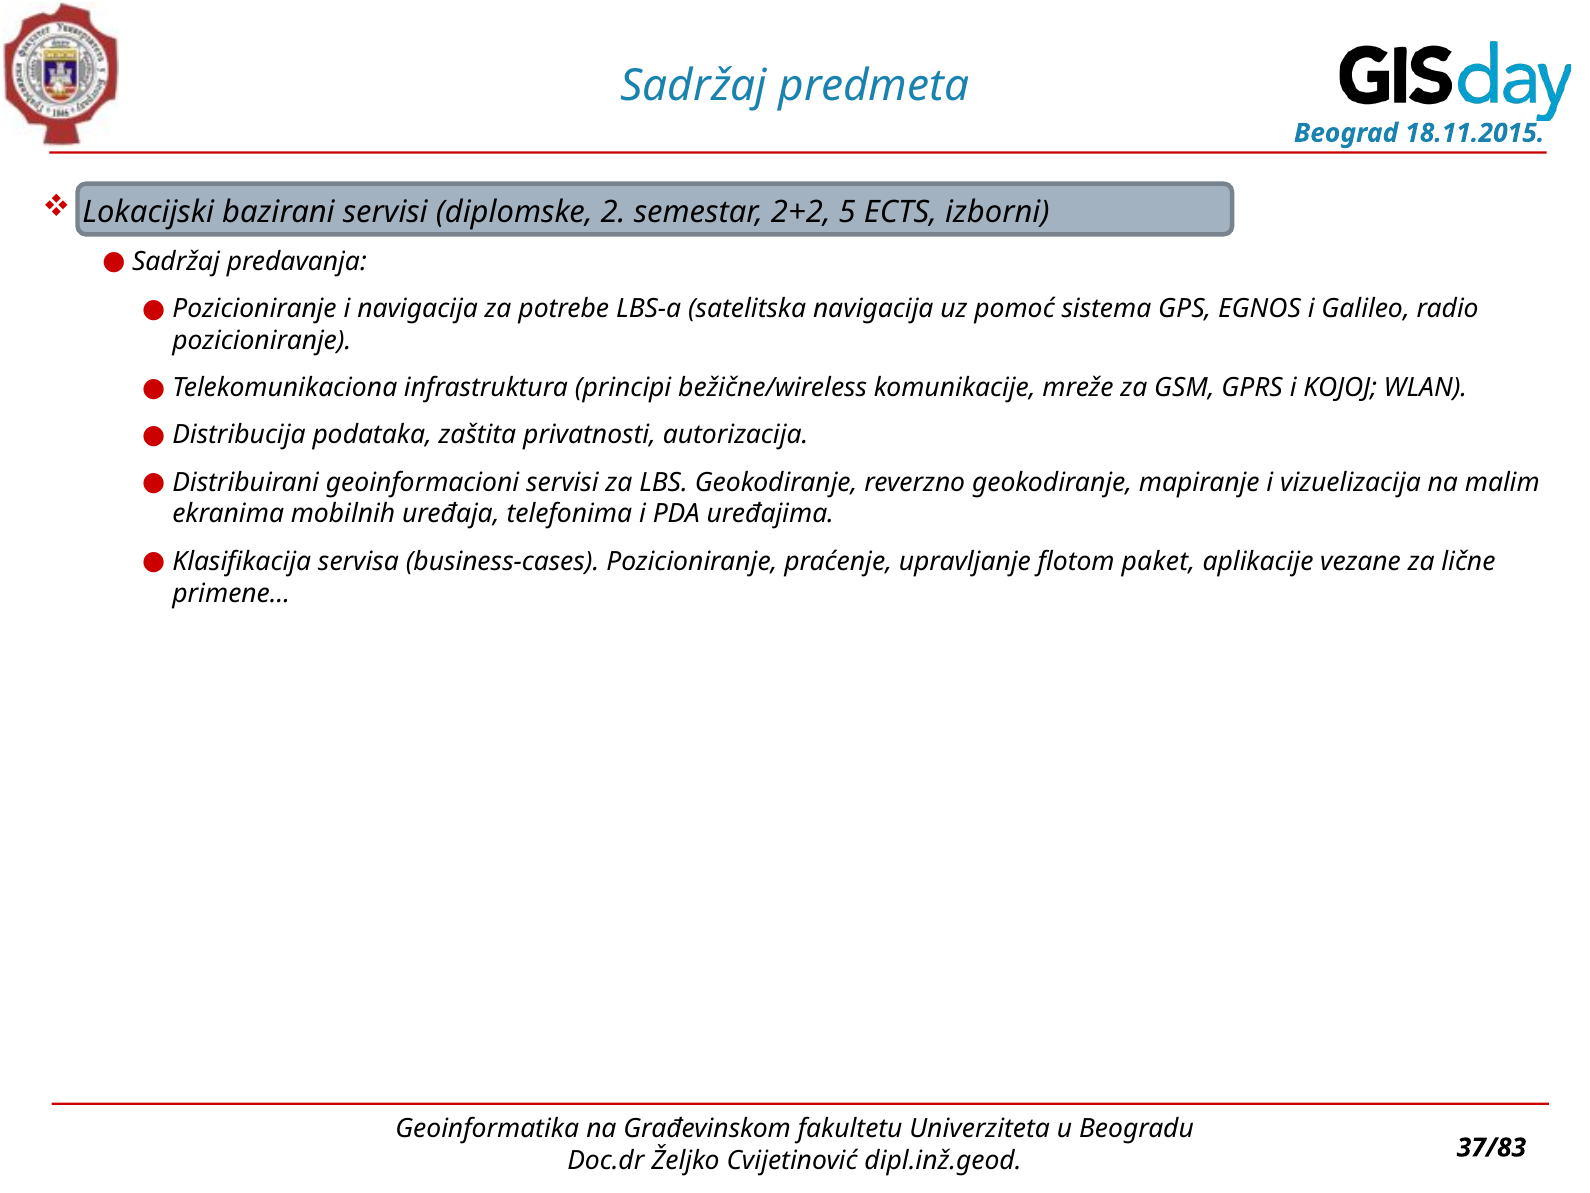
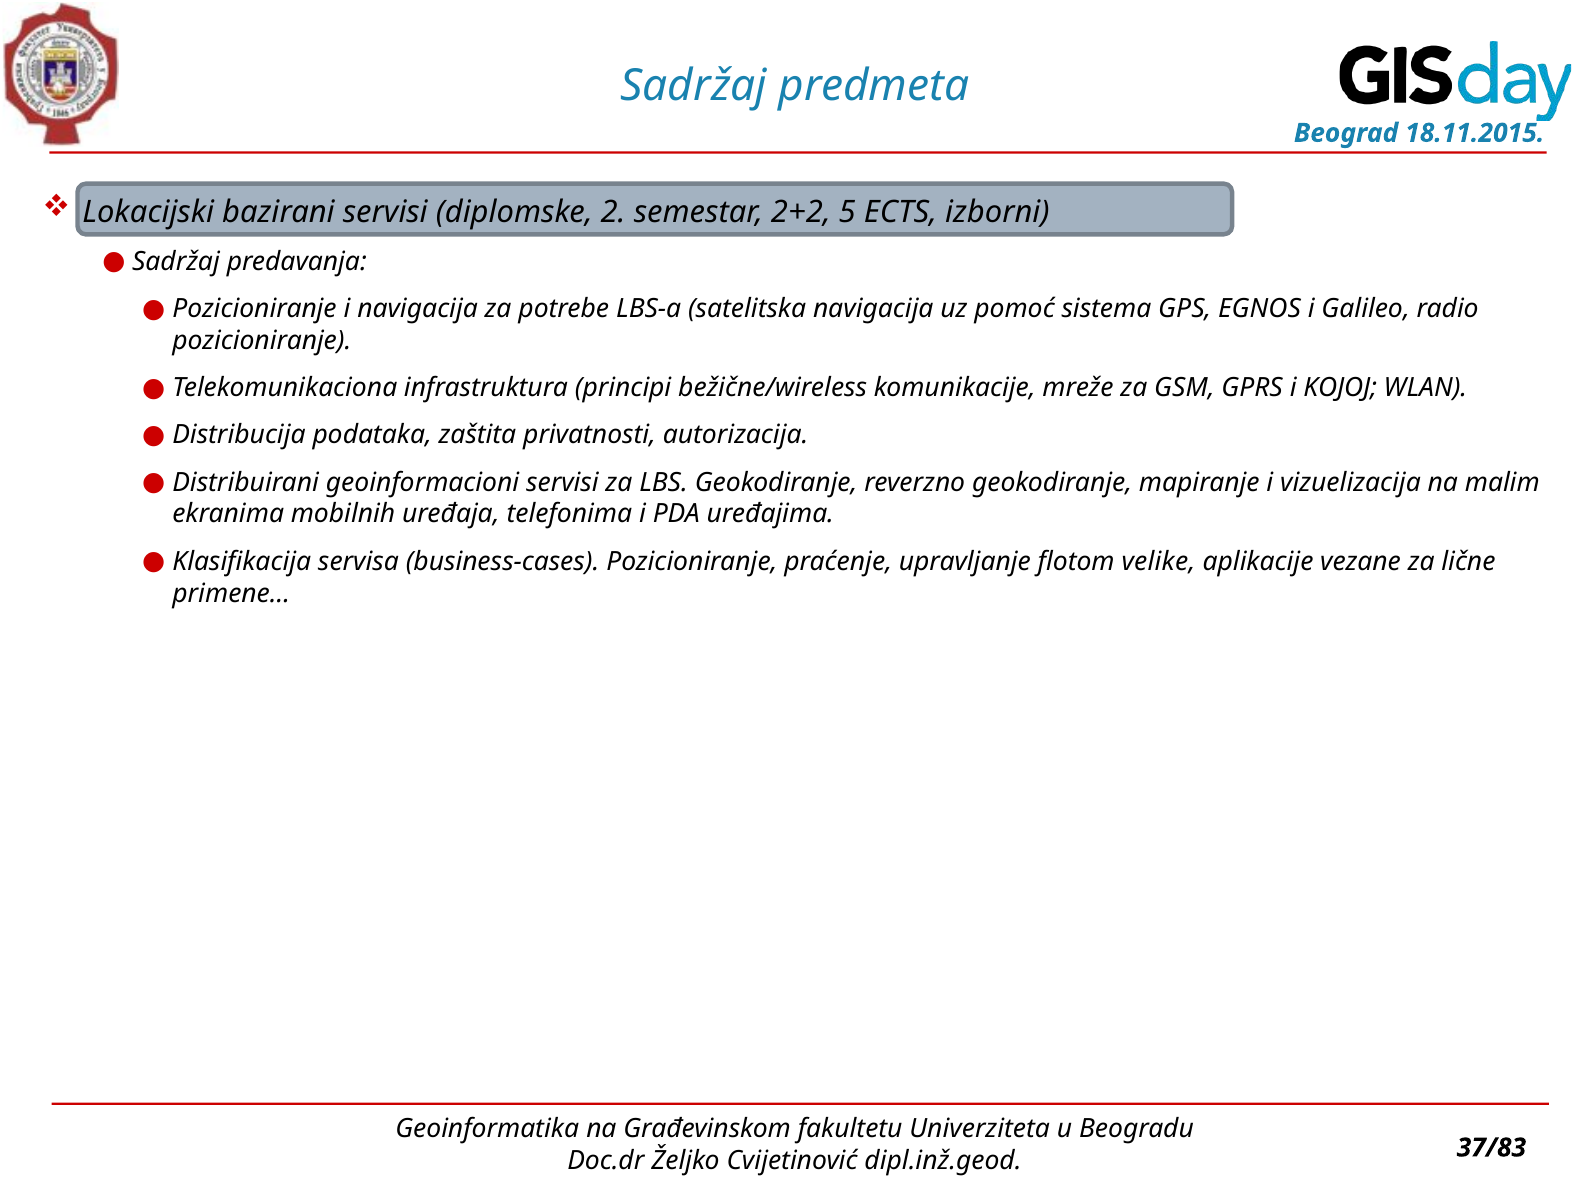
paket: paket -> velike (1158, 561)
